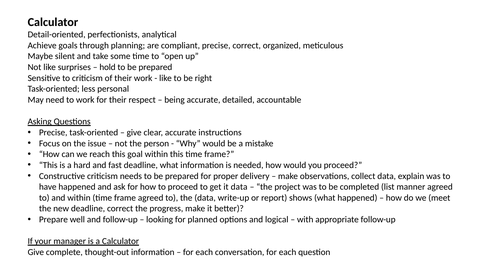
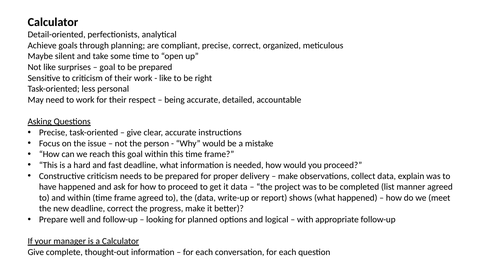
hold: hold -> goal (107, 67)
